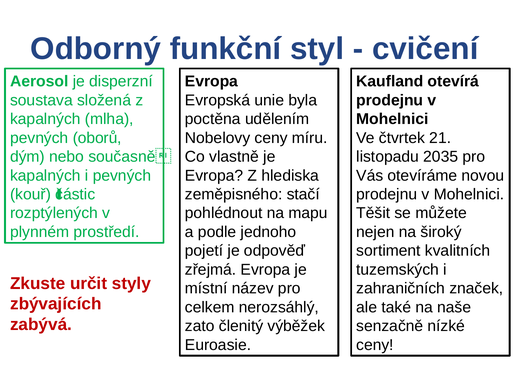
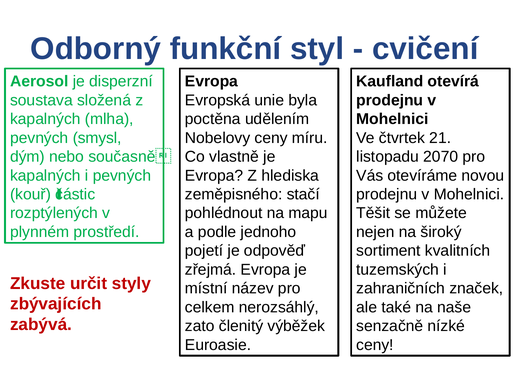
oborů: oborů -> smysl (97, 138)
2035: 2035 -> 2070 (441, 157)
